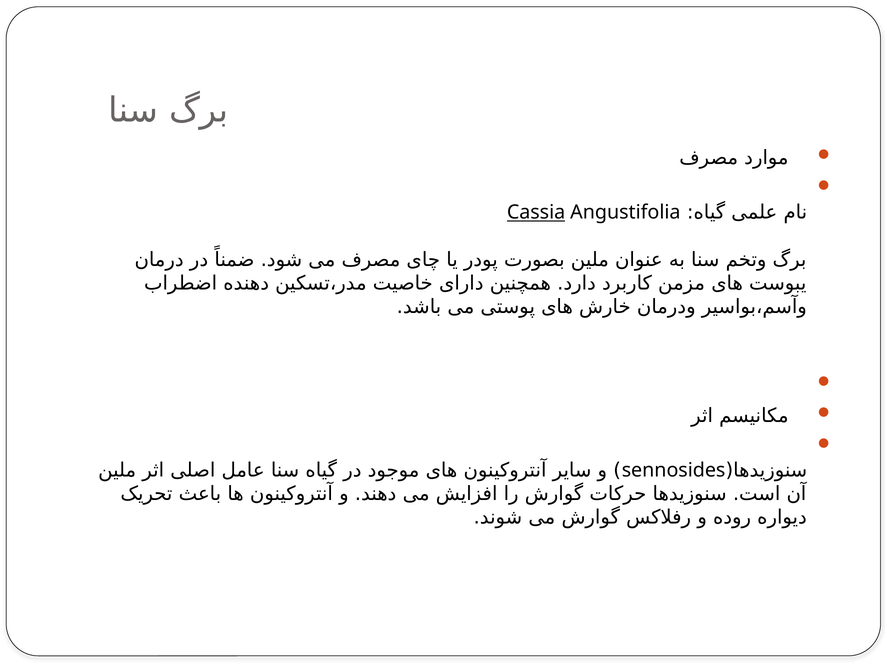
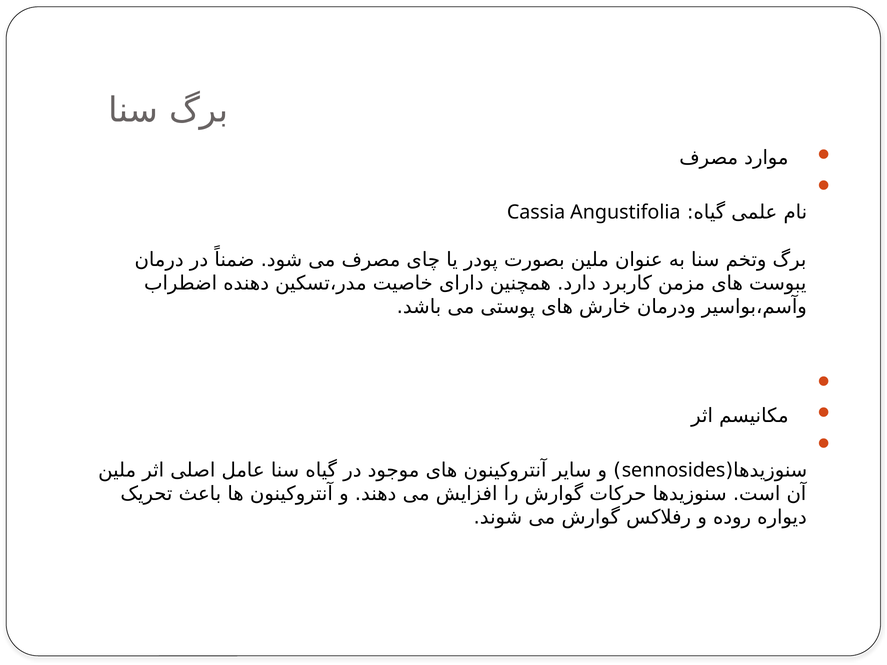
Cassia underline: present -> none (536, 212)
